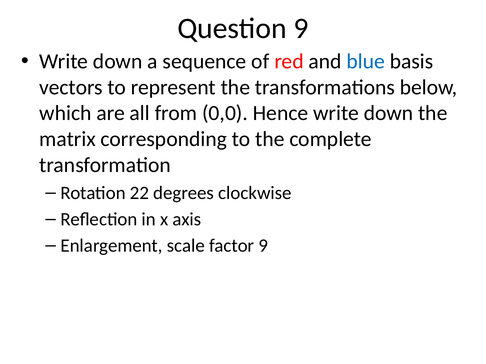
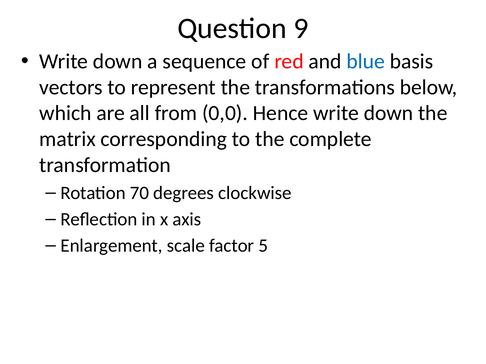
22: 22 -> 70 (140, 193)
factor 9: 9 -> 5 (263, 246)
